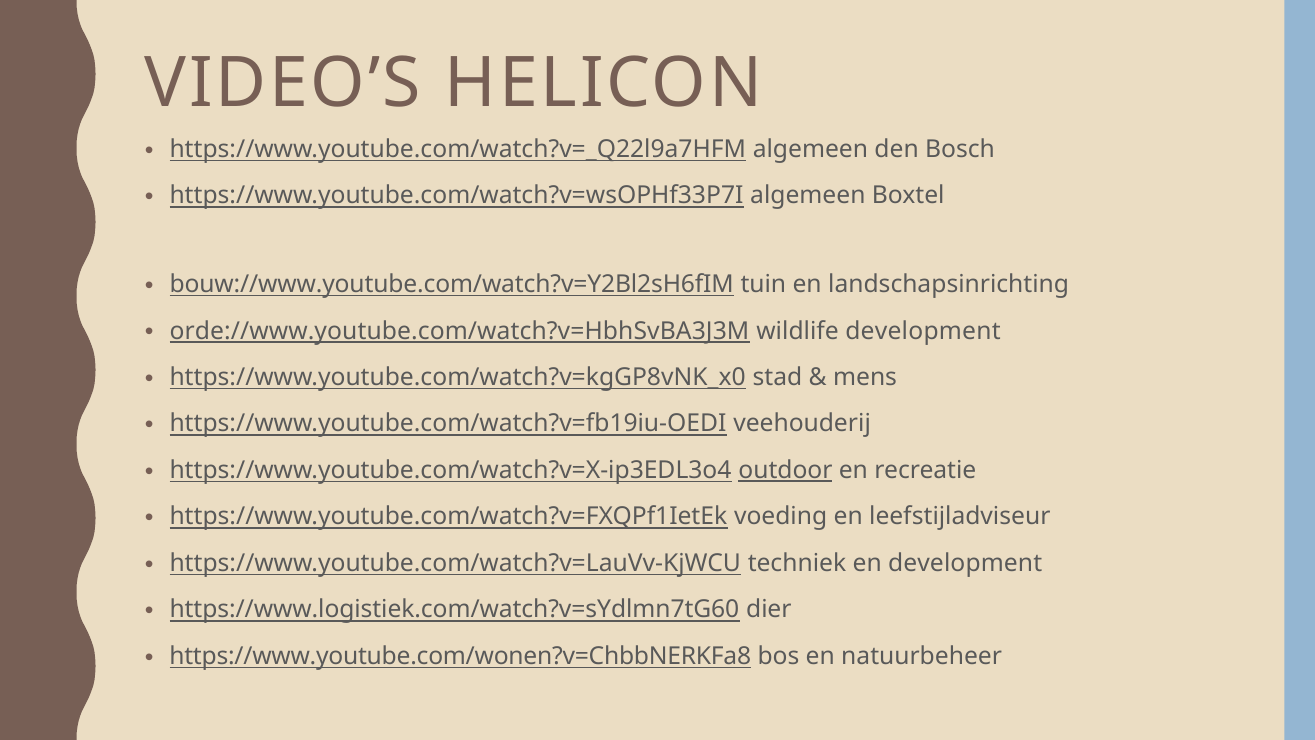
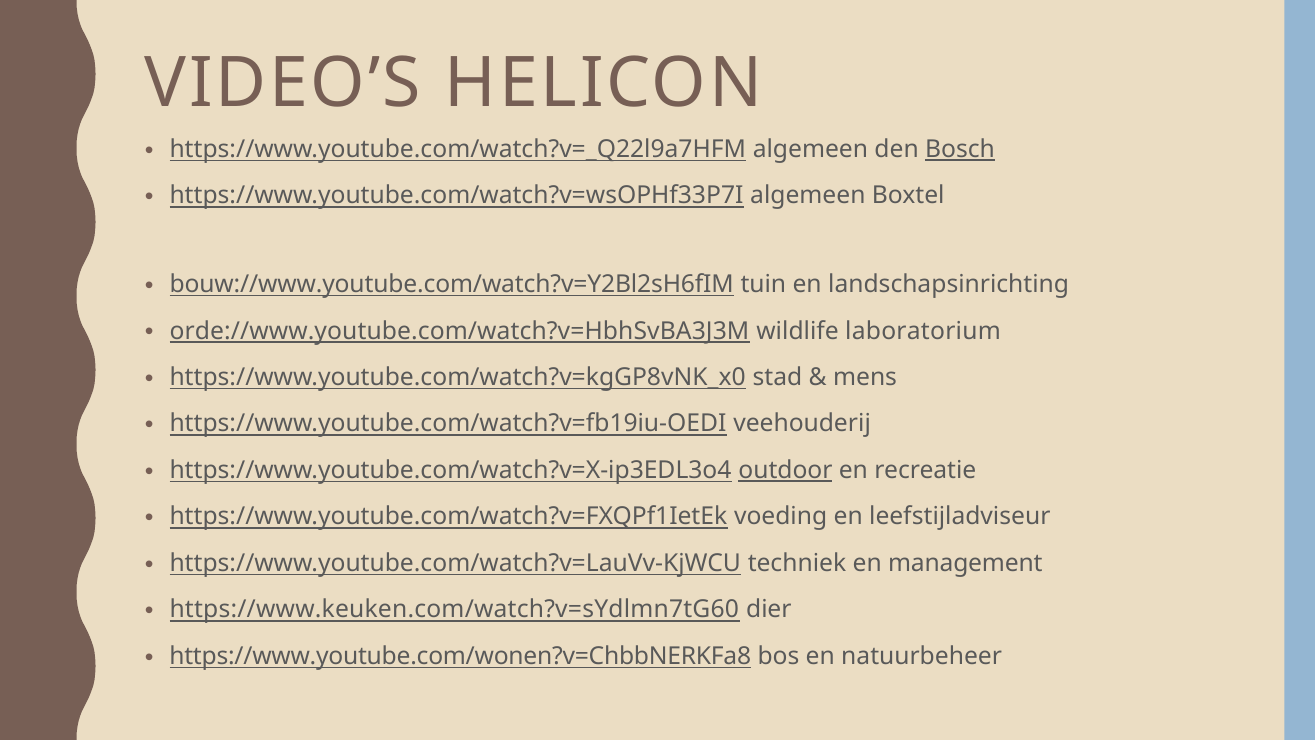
Bosch underline: none -> present (960, 149)
wildlife development: development -> laboratorium (923, 331)
en development: development -> management (965, 563)
https://www.logistiek.com/watch?v=sYdlmn7tG60: https://www.logistiek.com/watch?v=sYdlmn7tG60 -> https://www.keuken.com/watch?v=sYdlmn7tG60 (454, 610)
